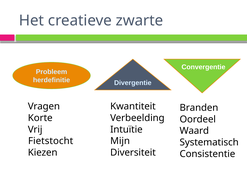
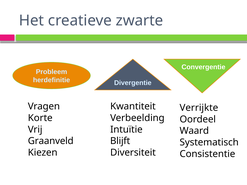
Branden: Branden -> Verrijkte (199, 108)
Fietstocht: Fietstocht -> Graanveld (51, 141)
Mijn: Mijn -> Blijft (120, 141)
